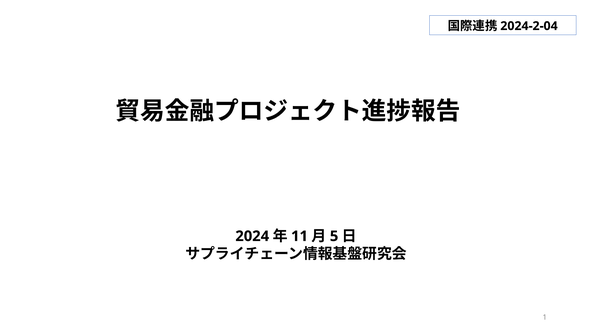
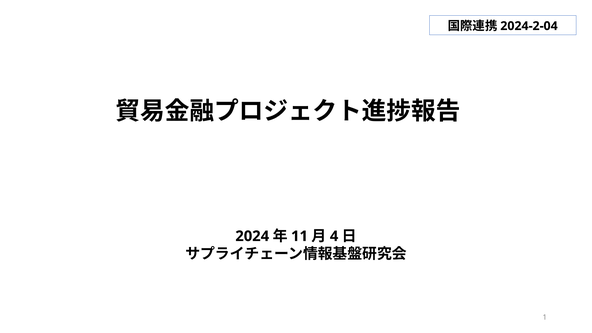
5: 5 -> 4 (334, 236)
